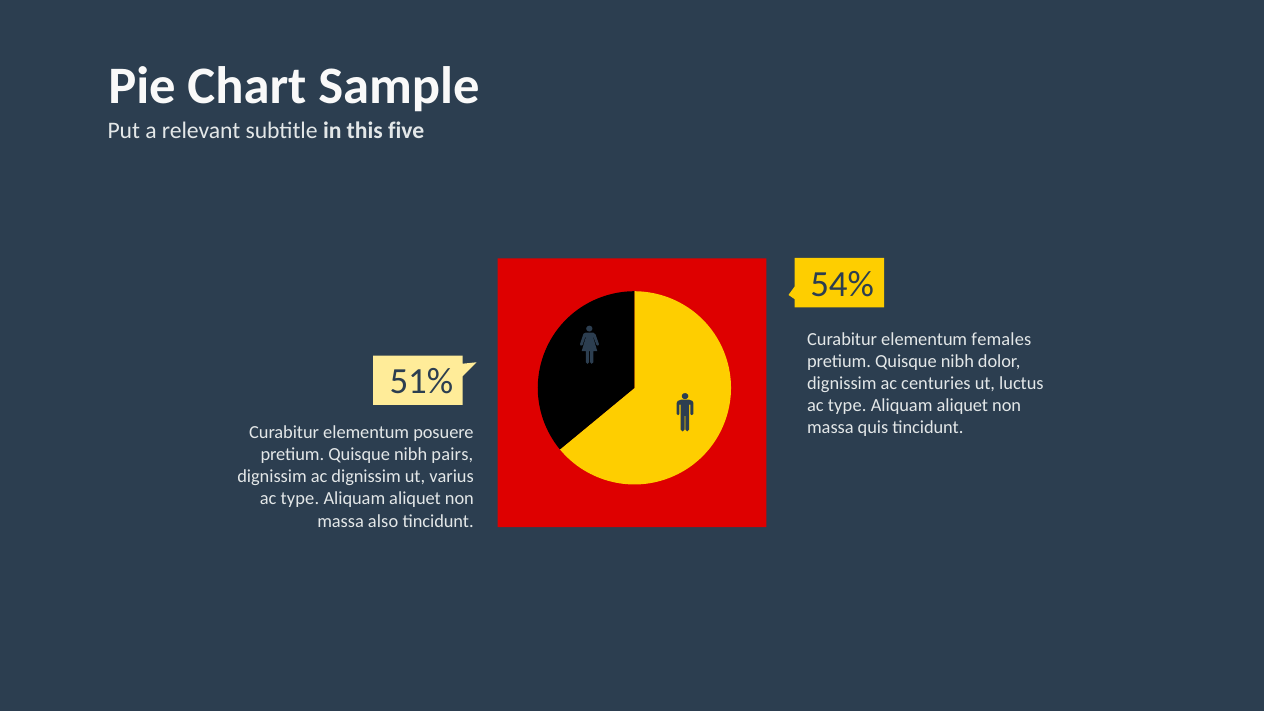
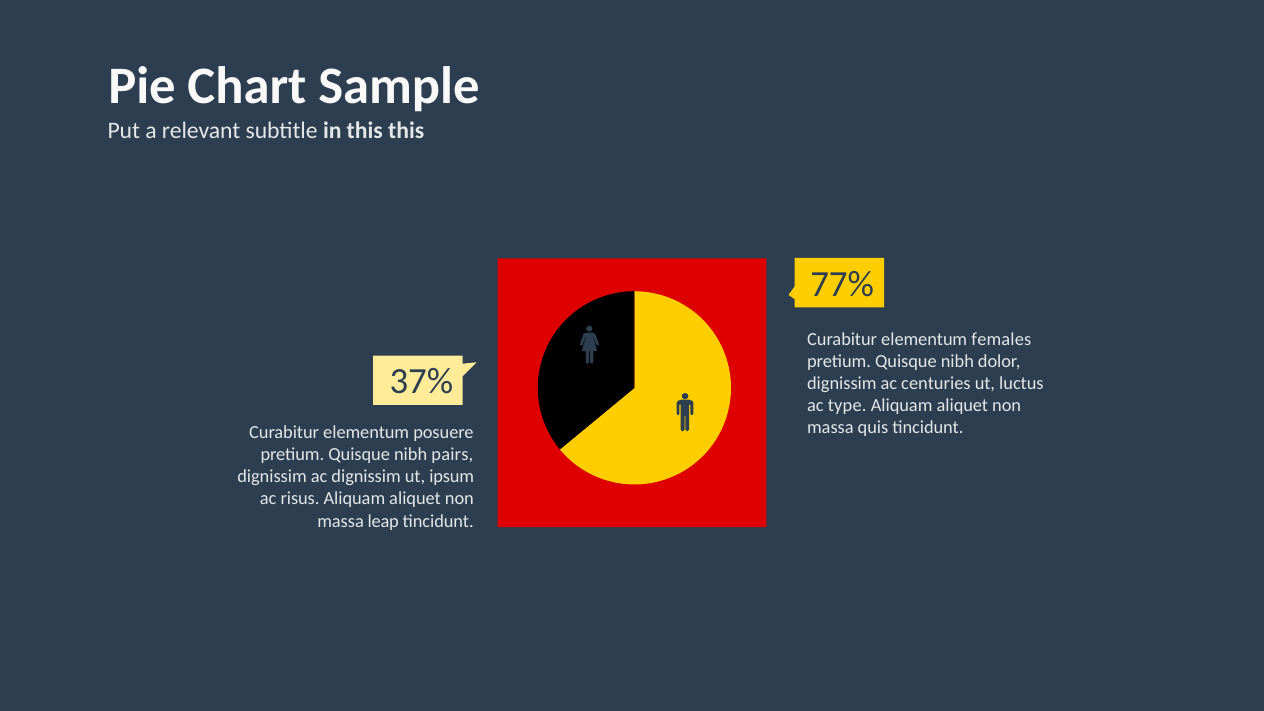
this five: five -> this (406, 130)
54%: 54% -> 77% (842, 285)
51%: 51% -> 37% (421, 381)
varius: varius -> ipsum (452, 477)
type: type -> risus (300, 499)
also: also -> leap (383, 521)
